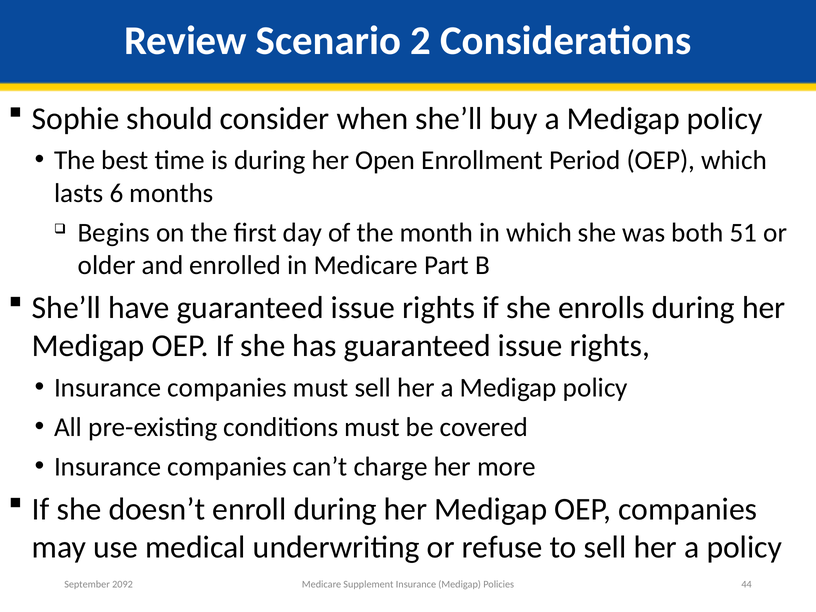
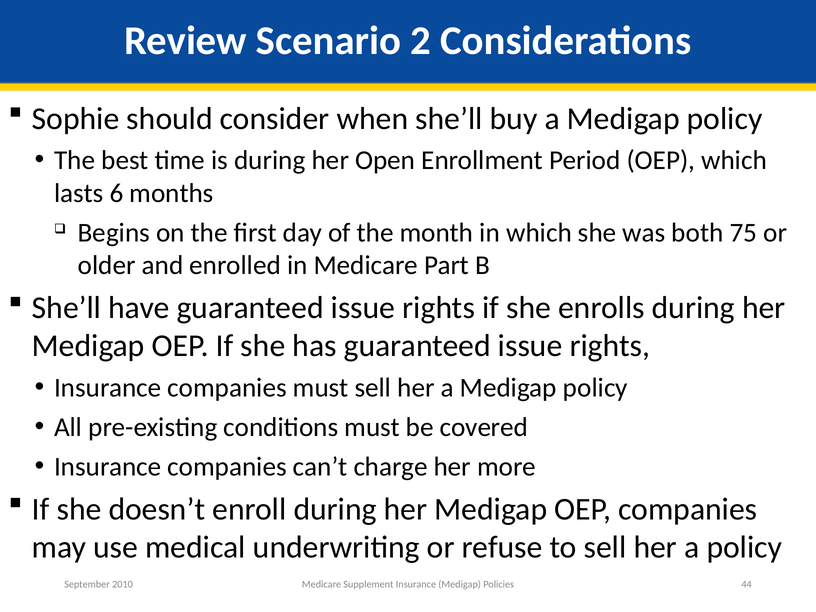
51: 51 -> 75 (743, 233)
2092: 2092 -> 2010 (123, 584)
